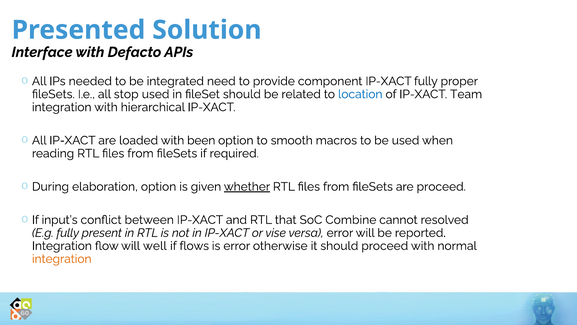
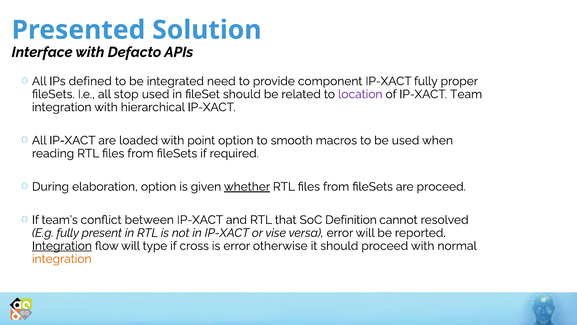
needed: needed -> defined (90, 81)
location colour: blue -> purple (360, 94)
been: been -> point (201, 140)
input’s: input’s -> team’s (60, 220)
Combine: Combine -> Definition (351, 220)
Integration underline: none -> present (62, 246)
well: well -> type (155, 246)
flows: flows -> cross (194, 246)
